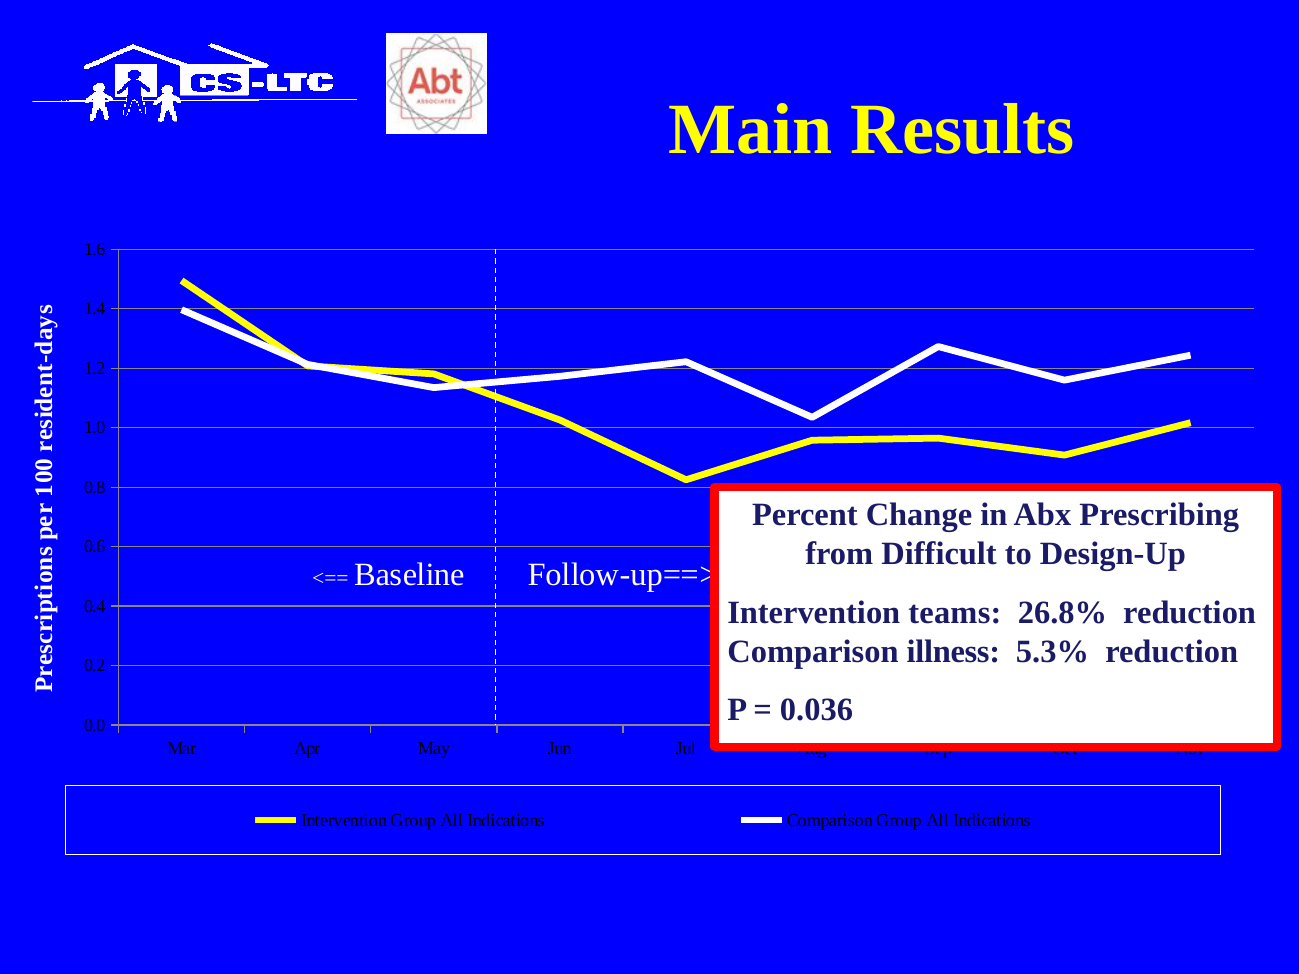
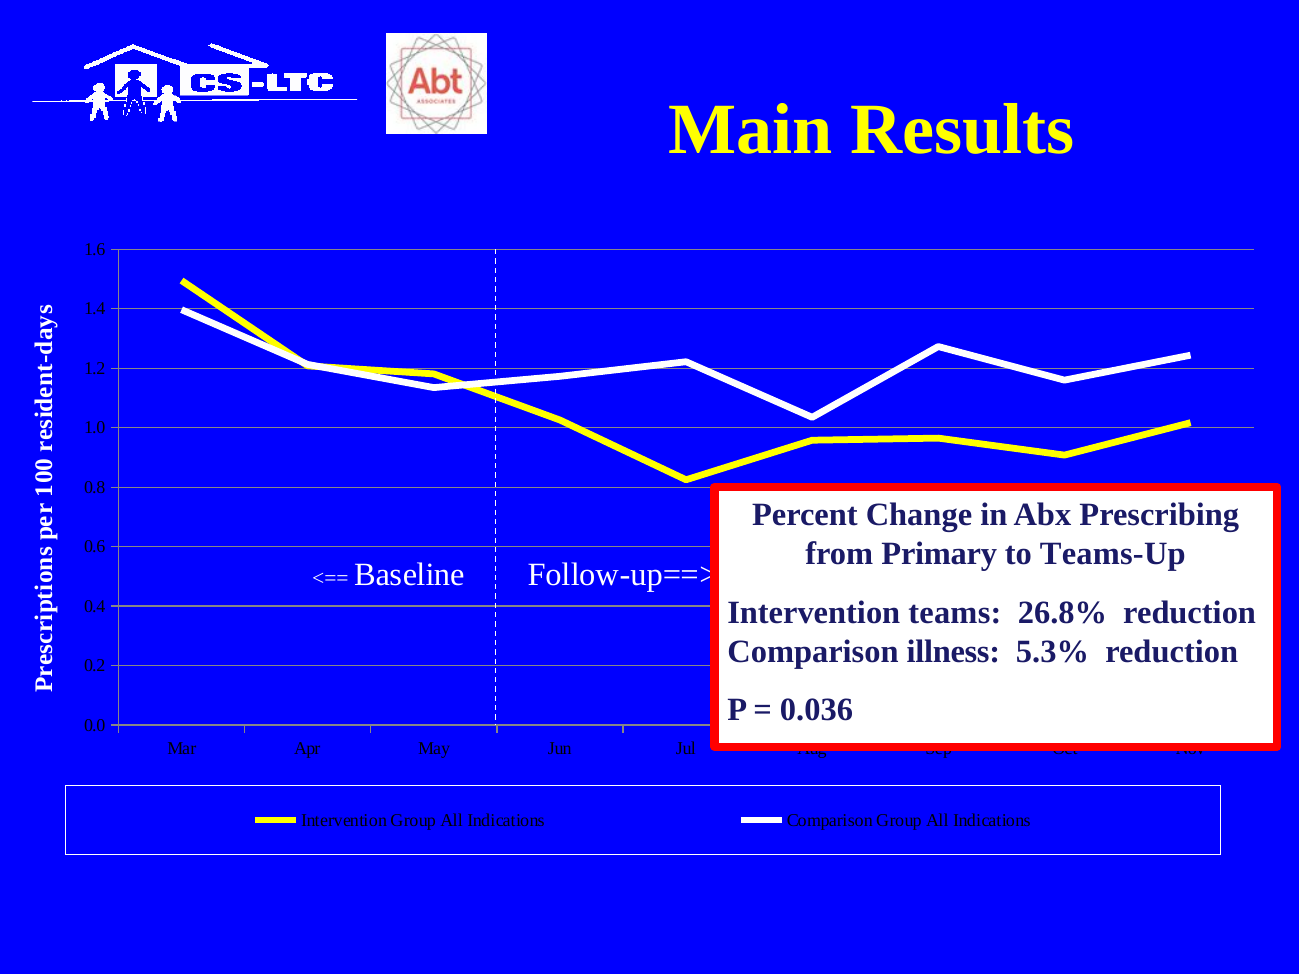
Difficult: Difficult -> Primary (939, 554)
Design-Up: Design-Up -> Teams-Up (1113, 554)
